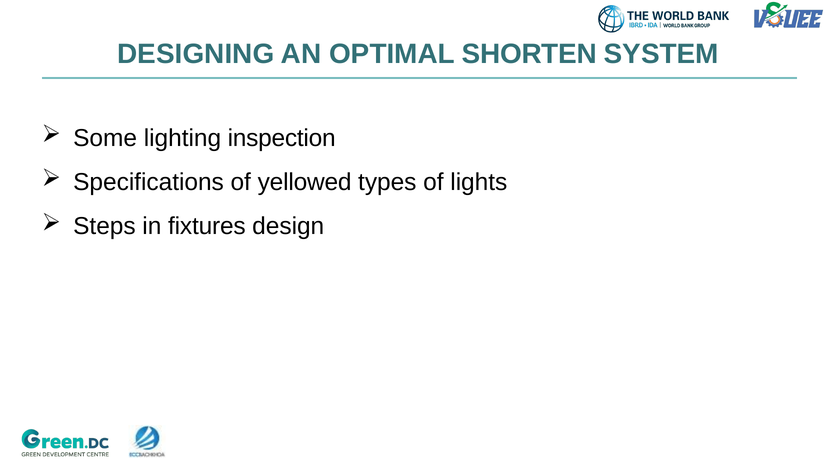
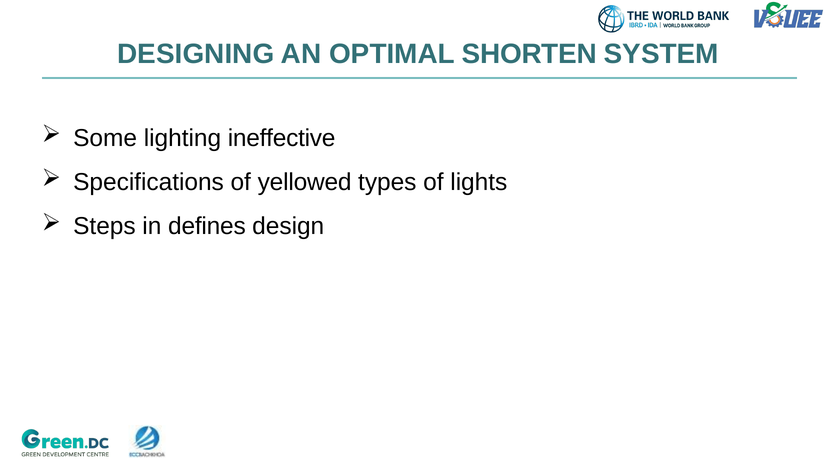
inspection: inspection -> ineffective (282, 138)
fixtures: fixtures -> defines (207, 226)
